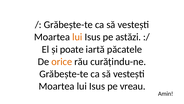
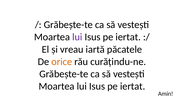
lui colour: orange -> purple (77, 37)
astăzi: astăzi -> iertat (128, 37)
poate: poate -> vreau (72, 49)
vreau: vreau -> iertat (133, 86)
